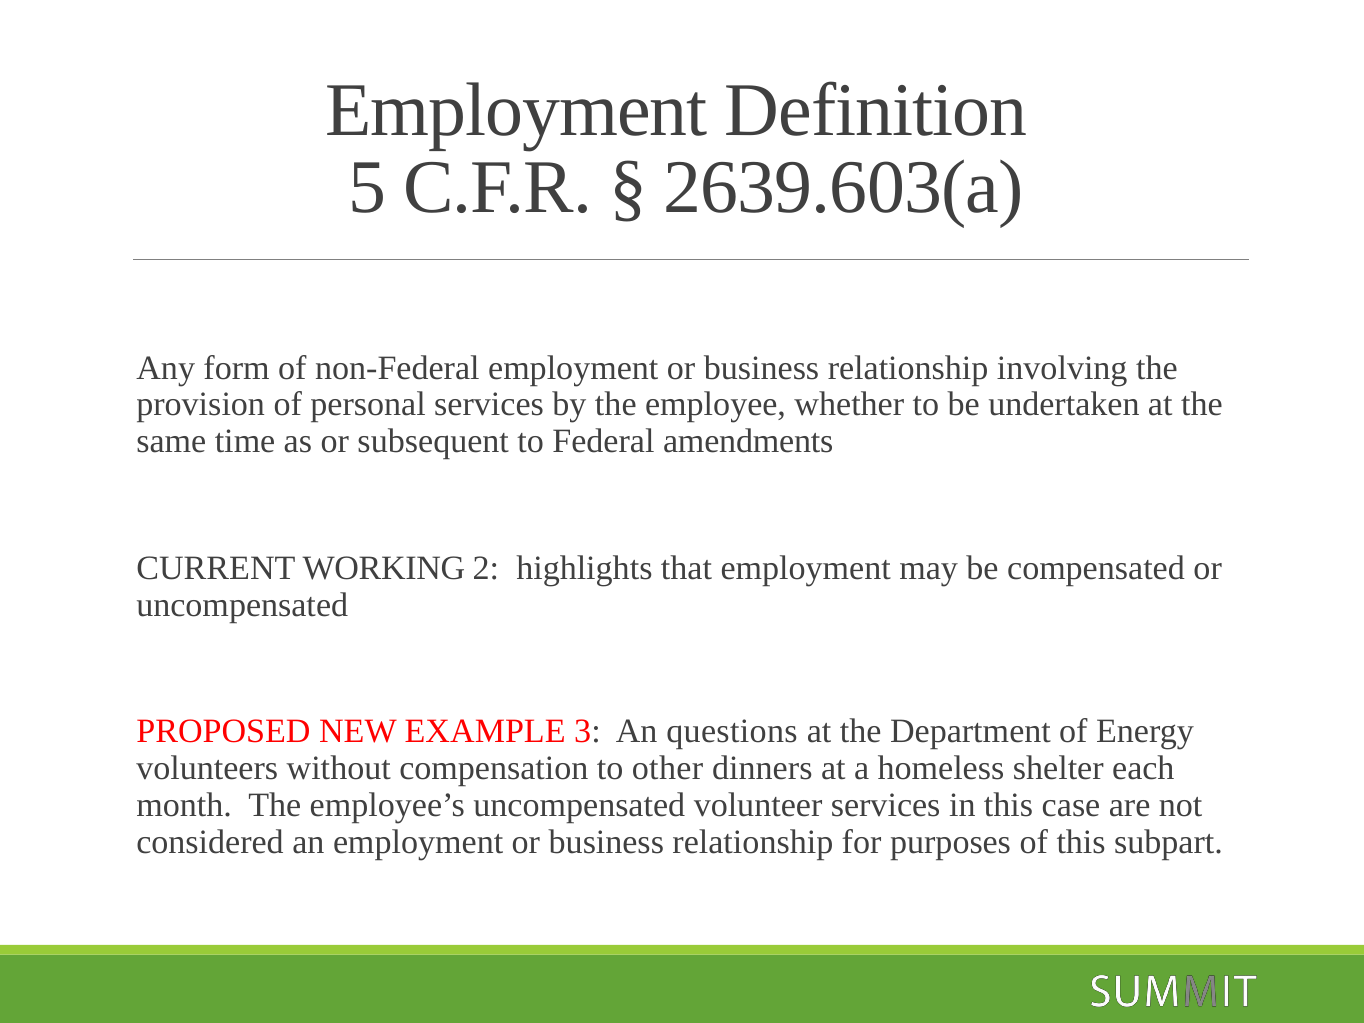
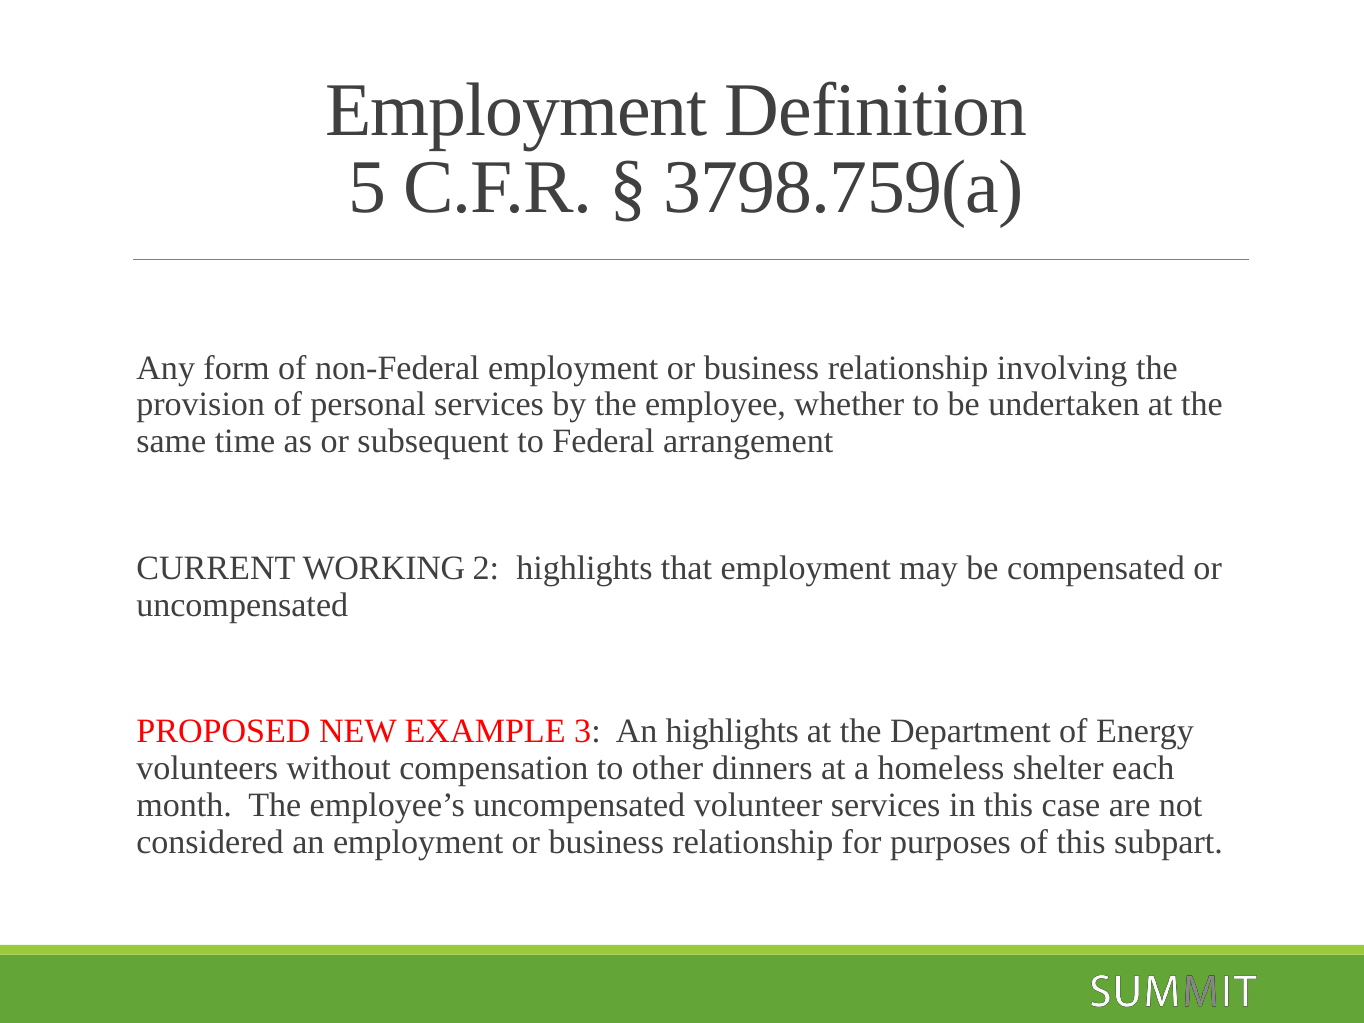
2639.603(a: 2639.603(a -> 3798.759(a (844, 188)
amendments: amendments -> arrangement (748, 441)
An questions: questions -> highlights (732, 732)
